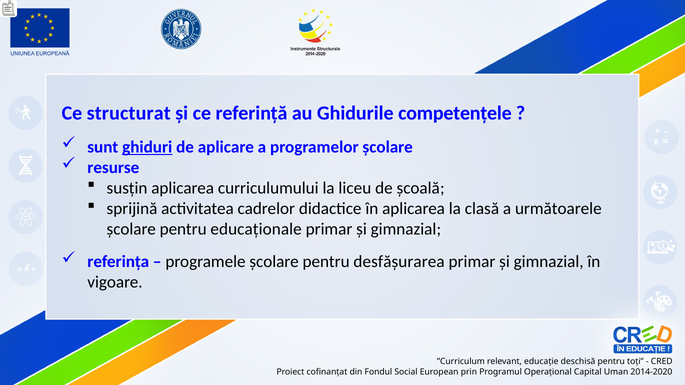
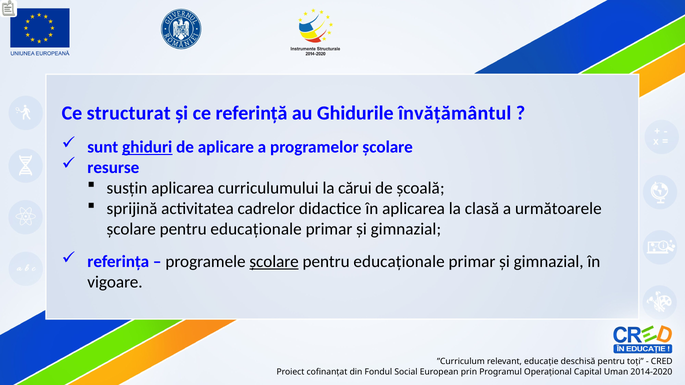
competențele: competențele -> învățământul (455, 113)
liceu: liceu -> cărui (355, 188)
școlare underline: none -> present (274, 262)
desfășurarea: desfășurarea -> educaționale (399, 262)
